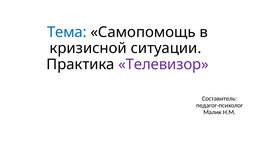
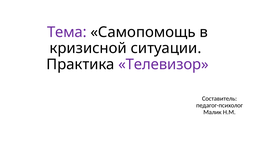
Тема colour: blue -> purple (67, 32)
